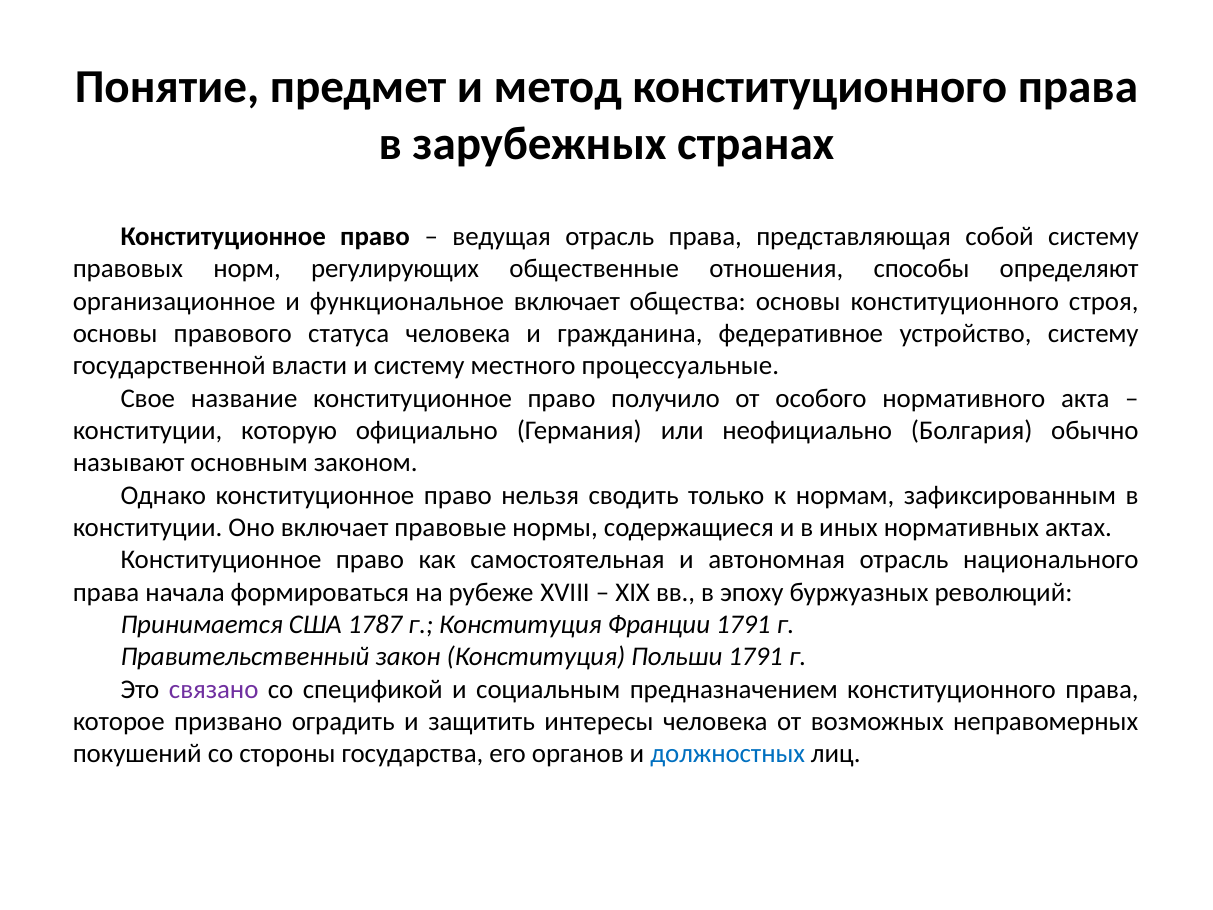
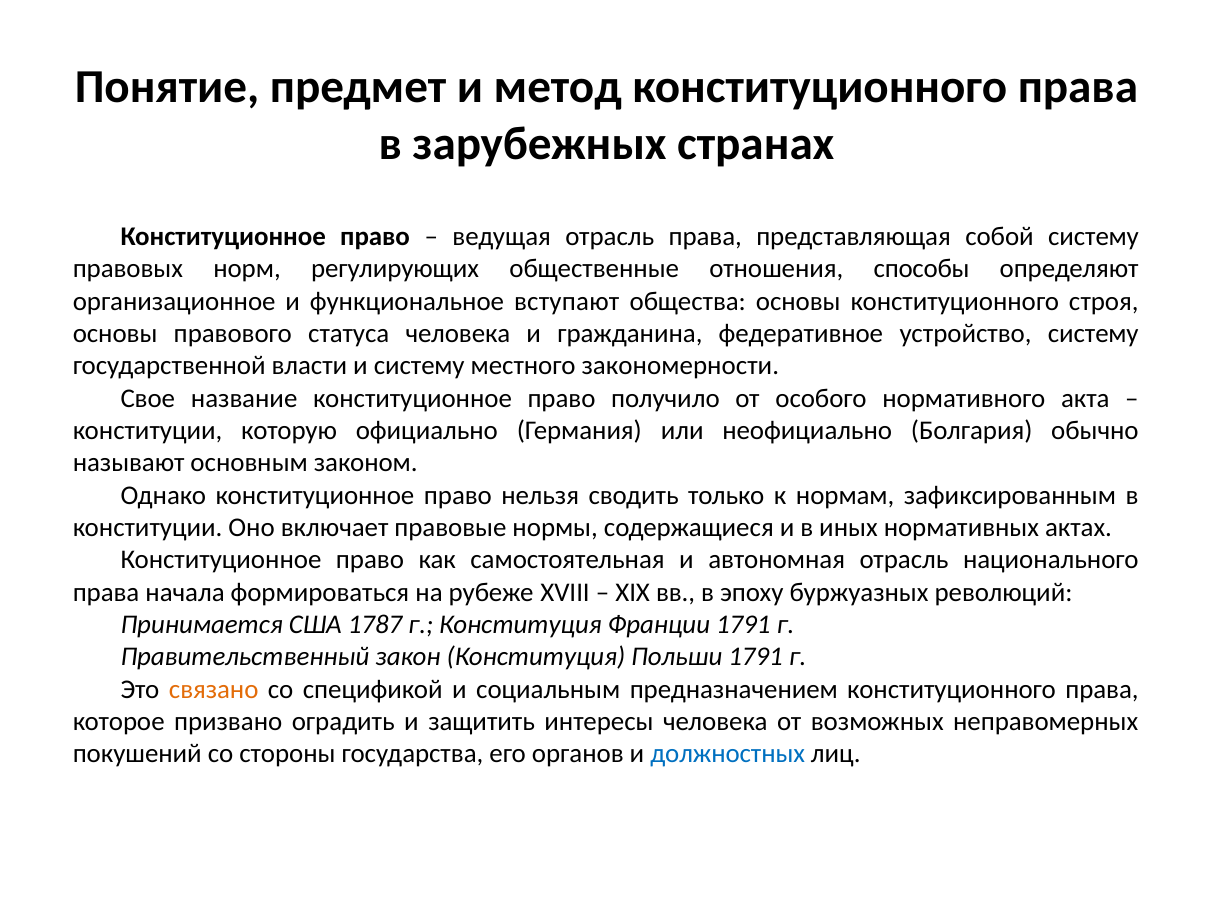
функциональное включает: включает -> вступают (567, 301)
процессуальные: процессуальные -> закономерности (680, 366)
связано colour: purple -> orange (214, 689)
